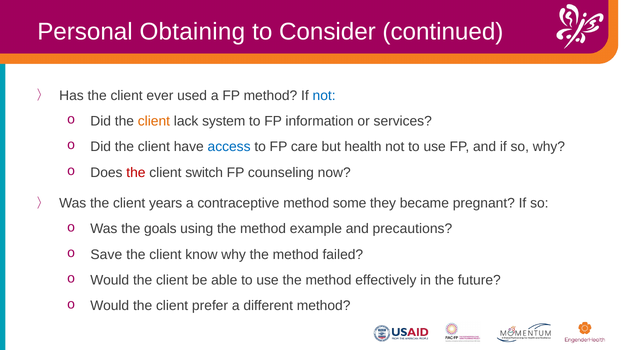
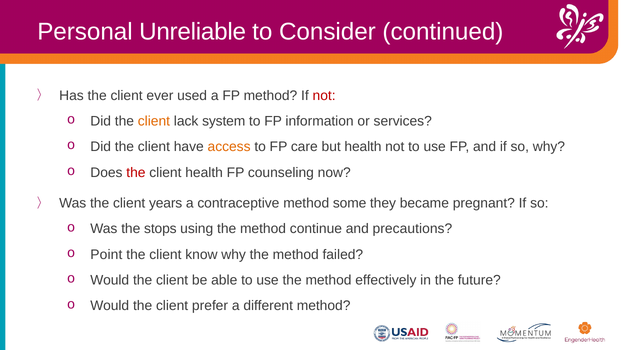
Obtaining: Obtaining -> Unreliable (193, 32)
not colour: blue -> red (324, 96)
access colour: blue -> orange (229, 147)
client switch: switch -> health (204, 173)
goals: goals -> stops (160, 229)
example: example -> continue (316, 229)
Save: Save -> Point (106, 255)
